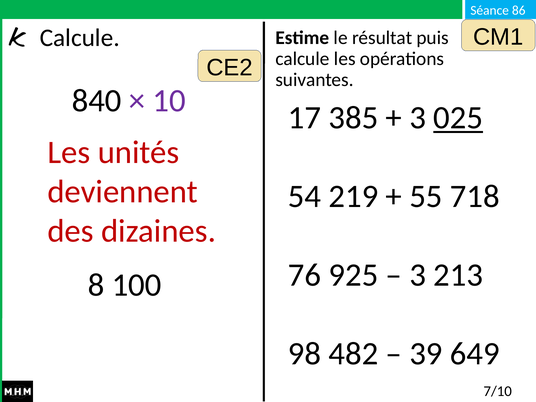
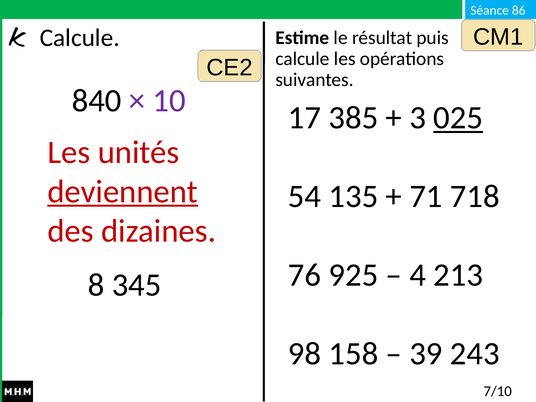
deviennent underline: none -> present (123, 192)
219: 219 -> 135 (353, 196)
55: 55 -> 71 (426, 196)
3: 3 -> 4 (418, 275)
100: 100 -> 345 (137, 285)
482: 482 -> 158 (353, 354)
649: 649 -> 243 (475, 354)
